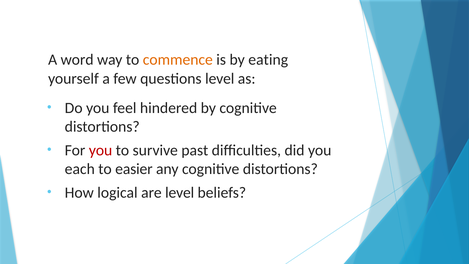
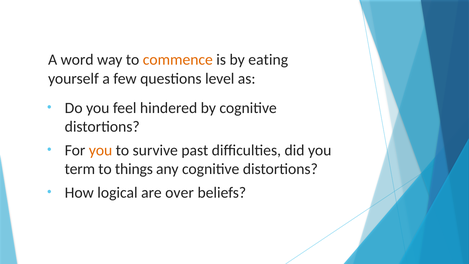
you colour: red -> orange (101, 150)
each: each -> term (80, 169)
easier: easier -> things (134, 169)
are level: level -> over (180, 193)
